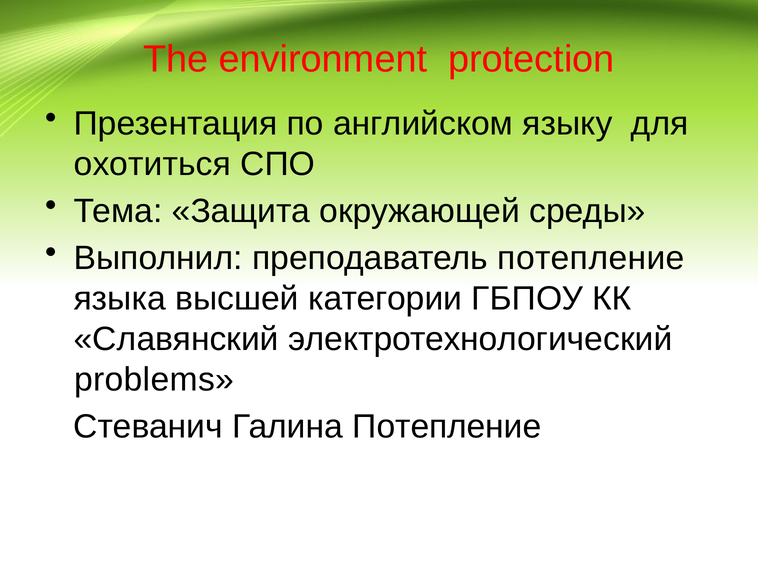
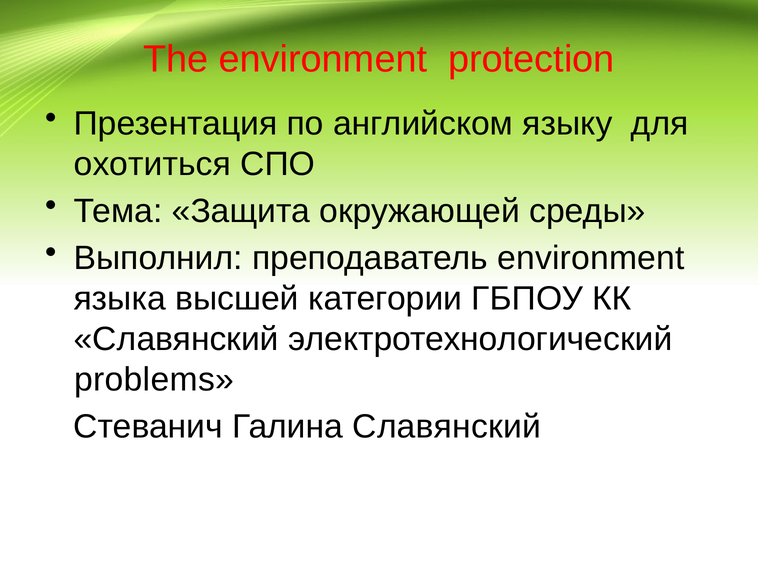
преподаватель потепление: потепление -> environment (591, 258)
Галина Потепление: Потепление -> Славянский (447, 427)
